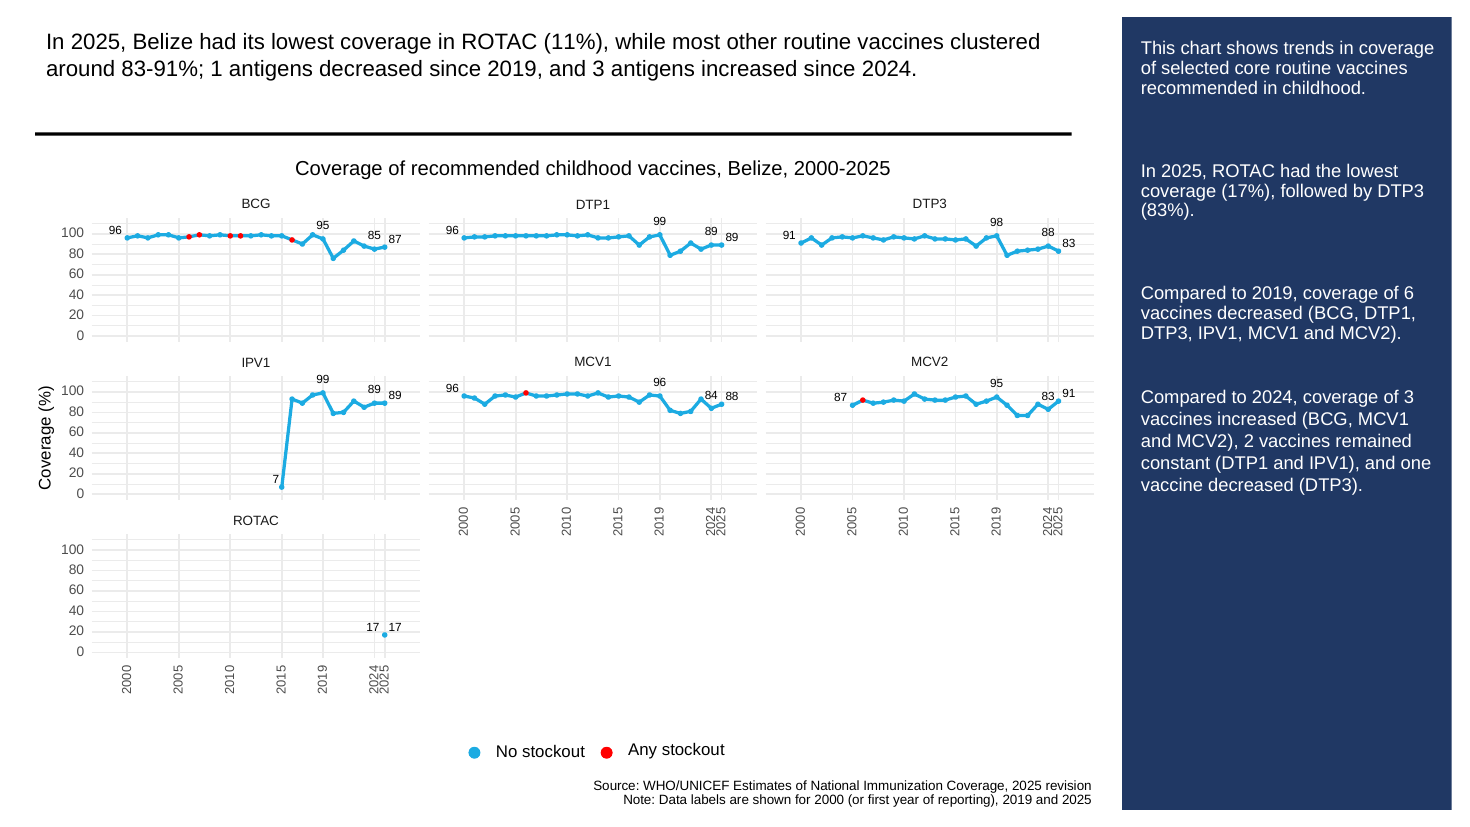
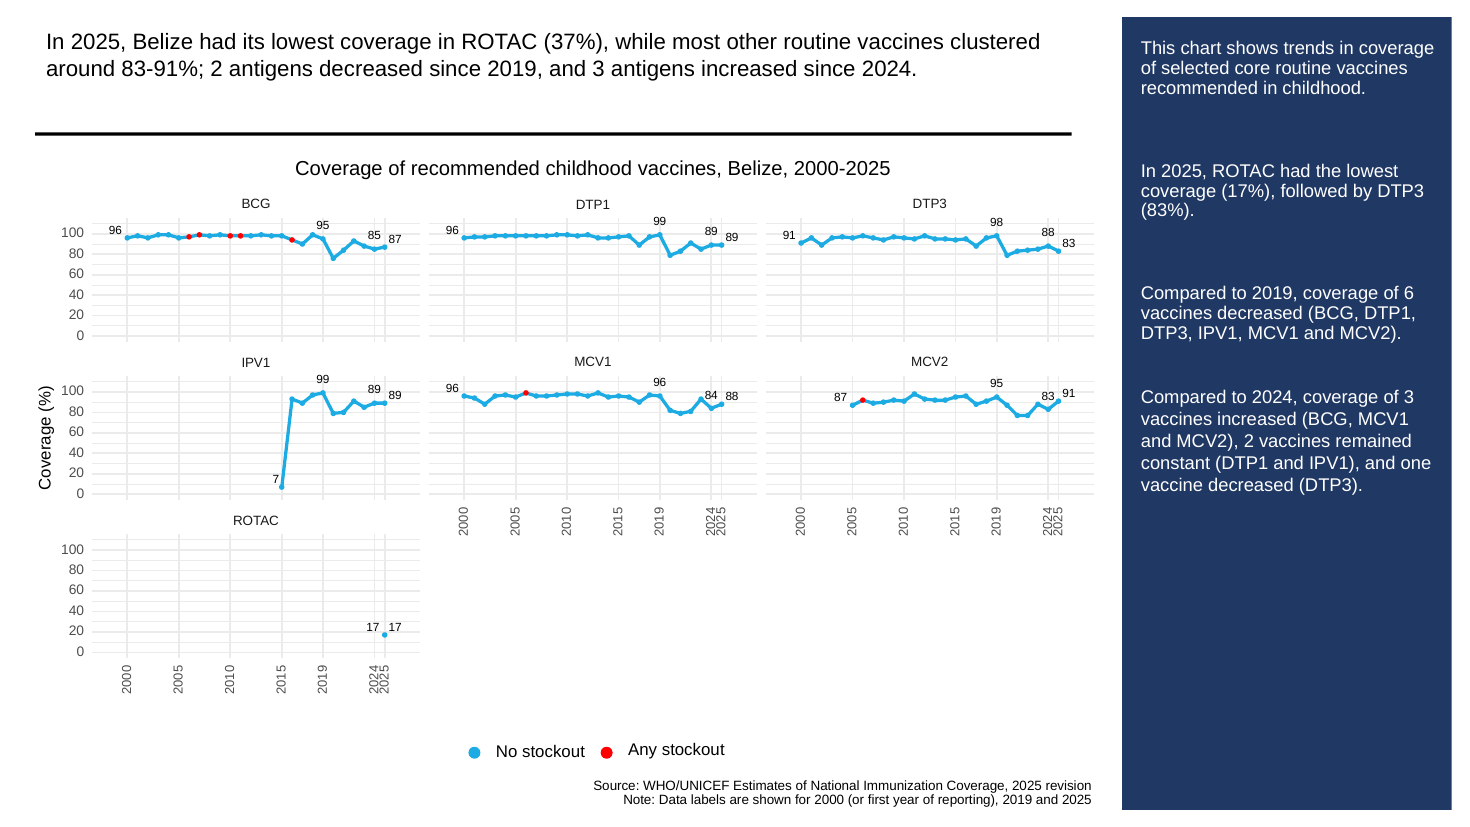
11%: 11% -> 37% (576, 42)
83-91% 1: 1 -> 2 (217, 69)
